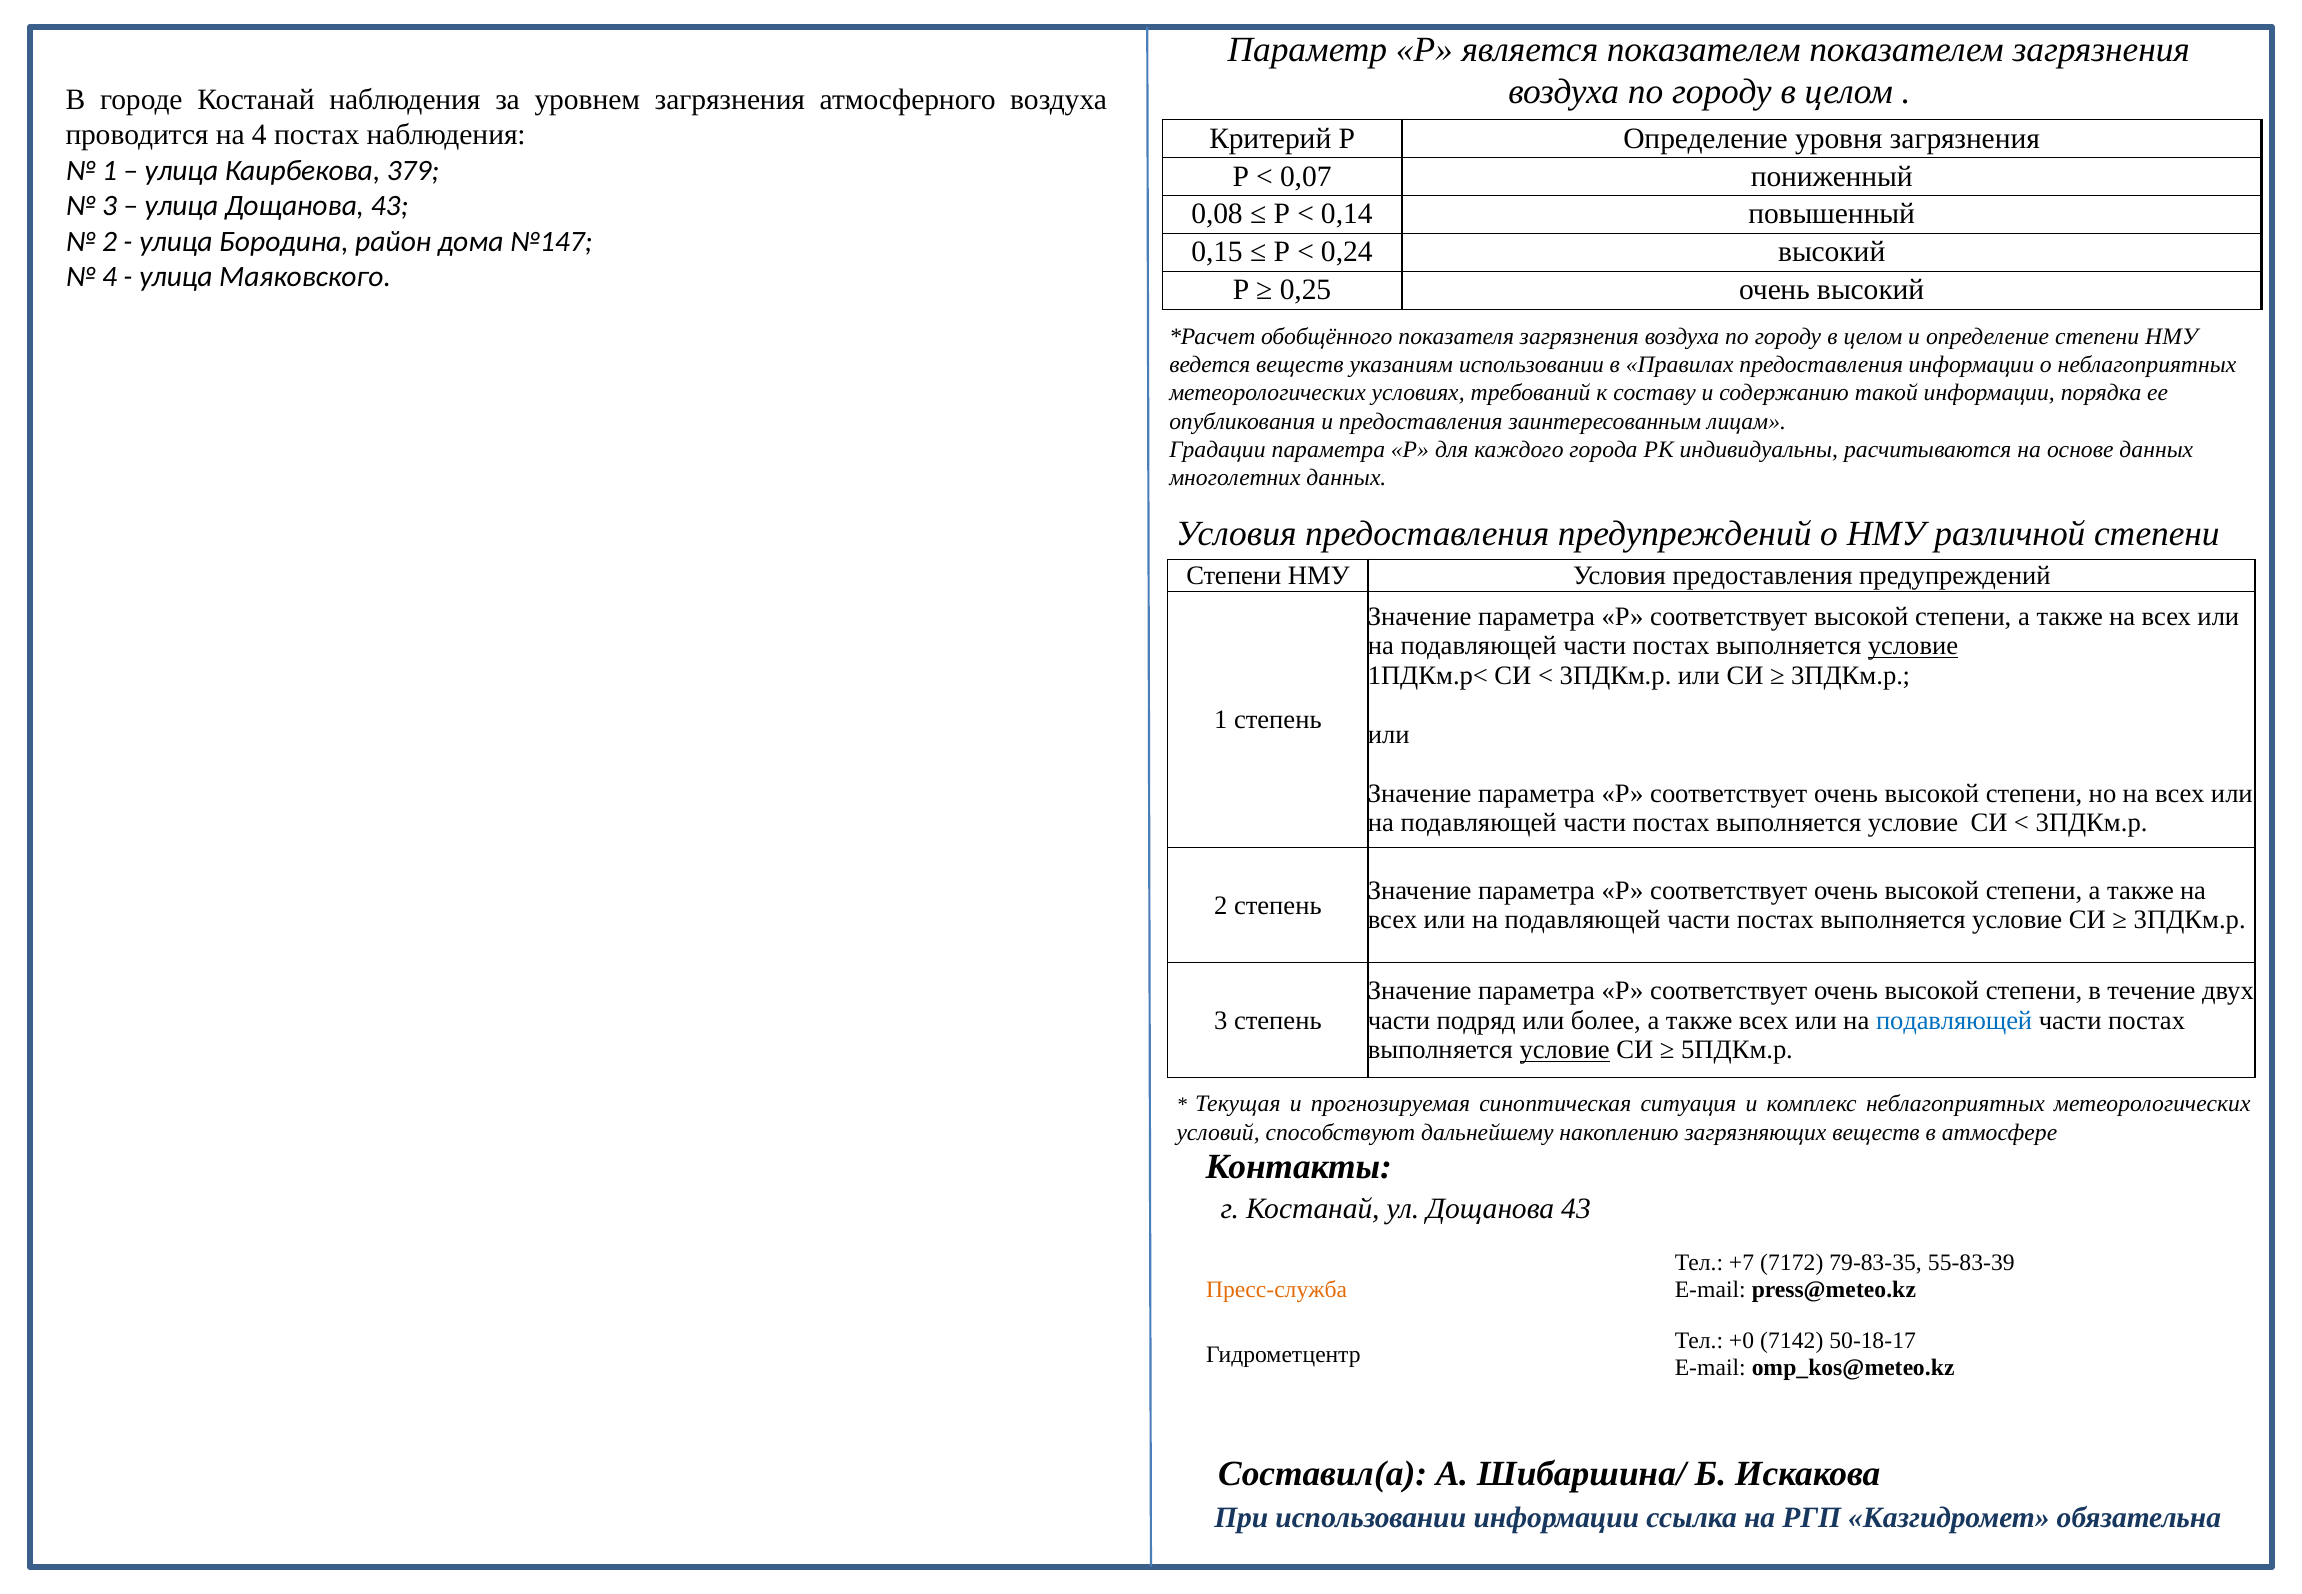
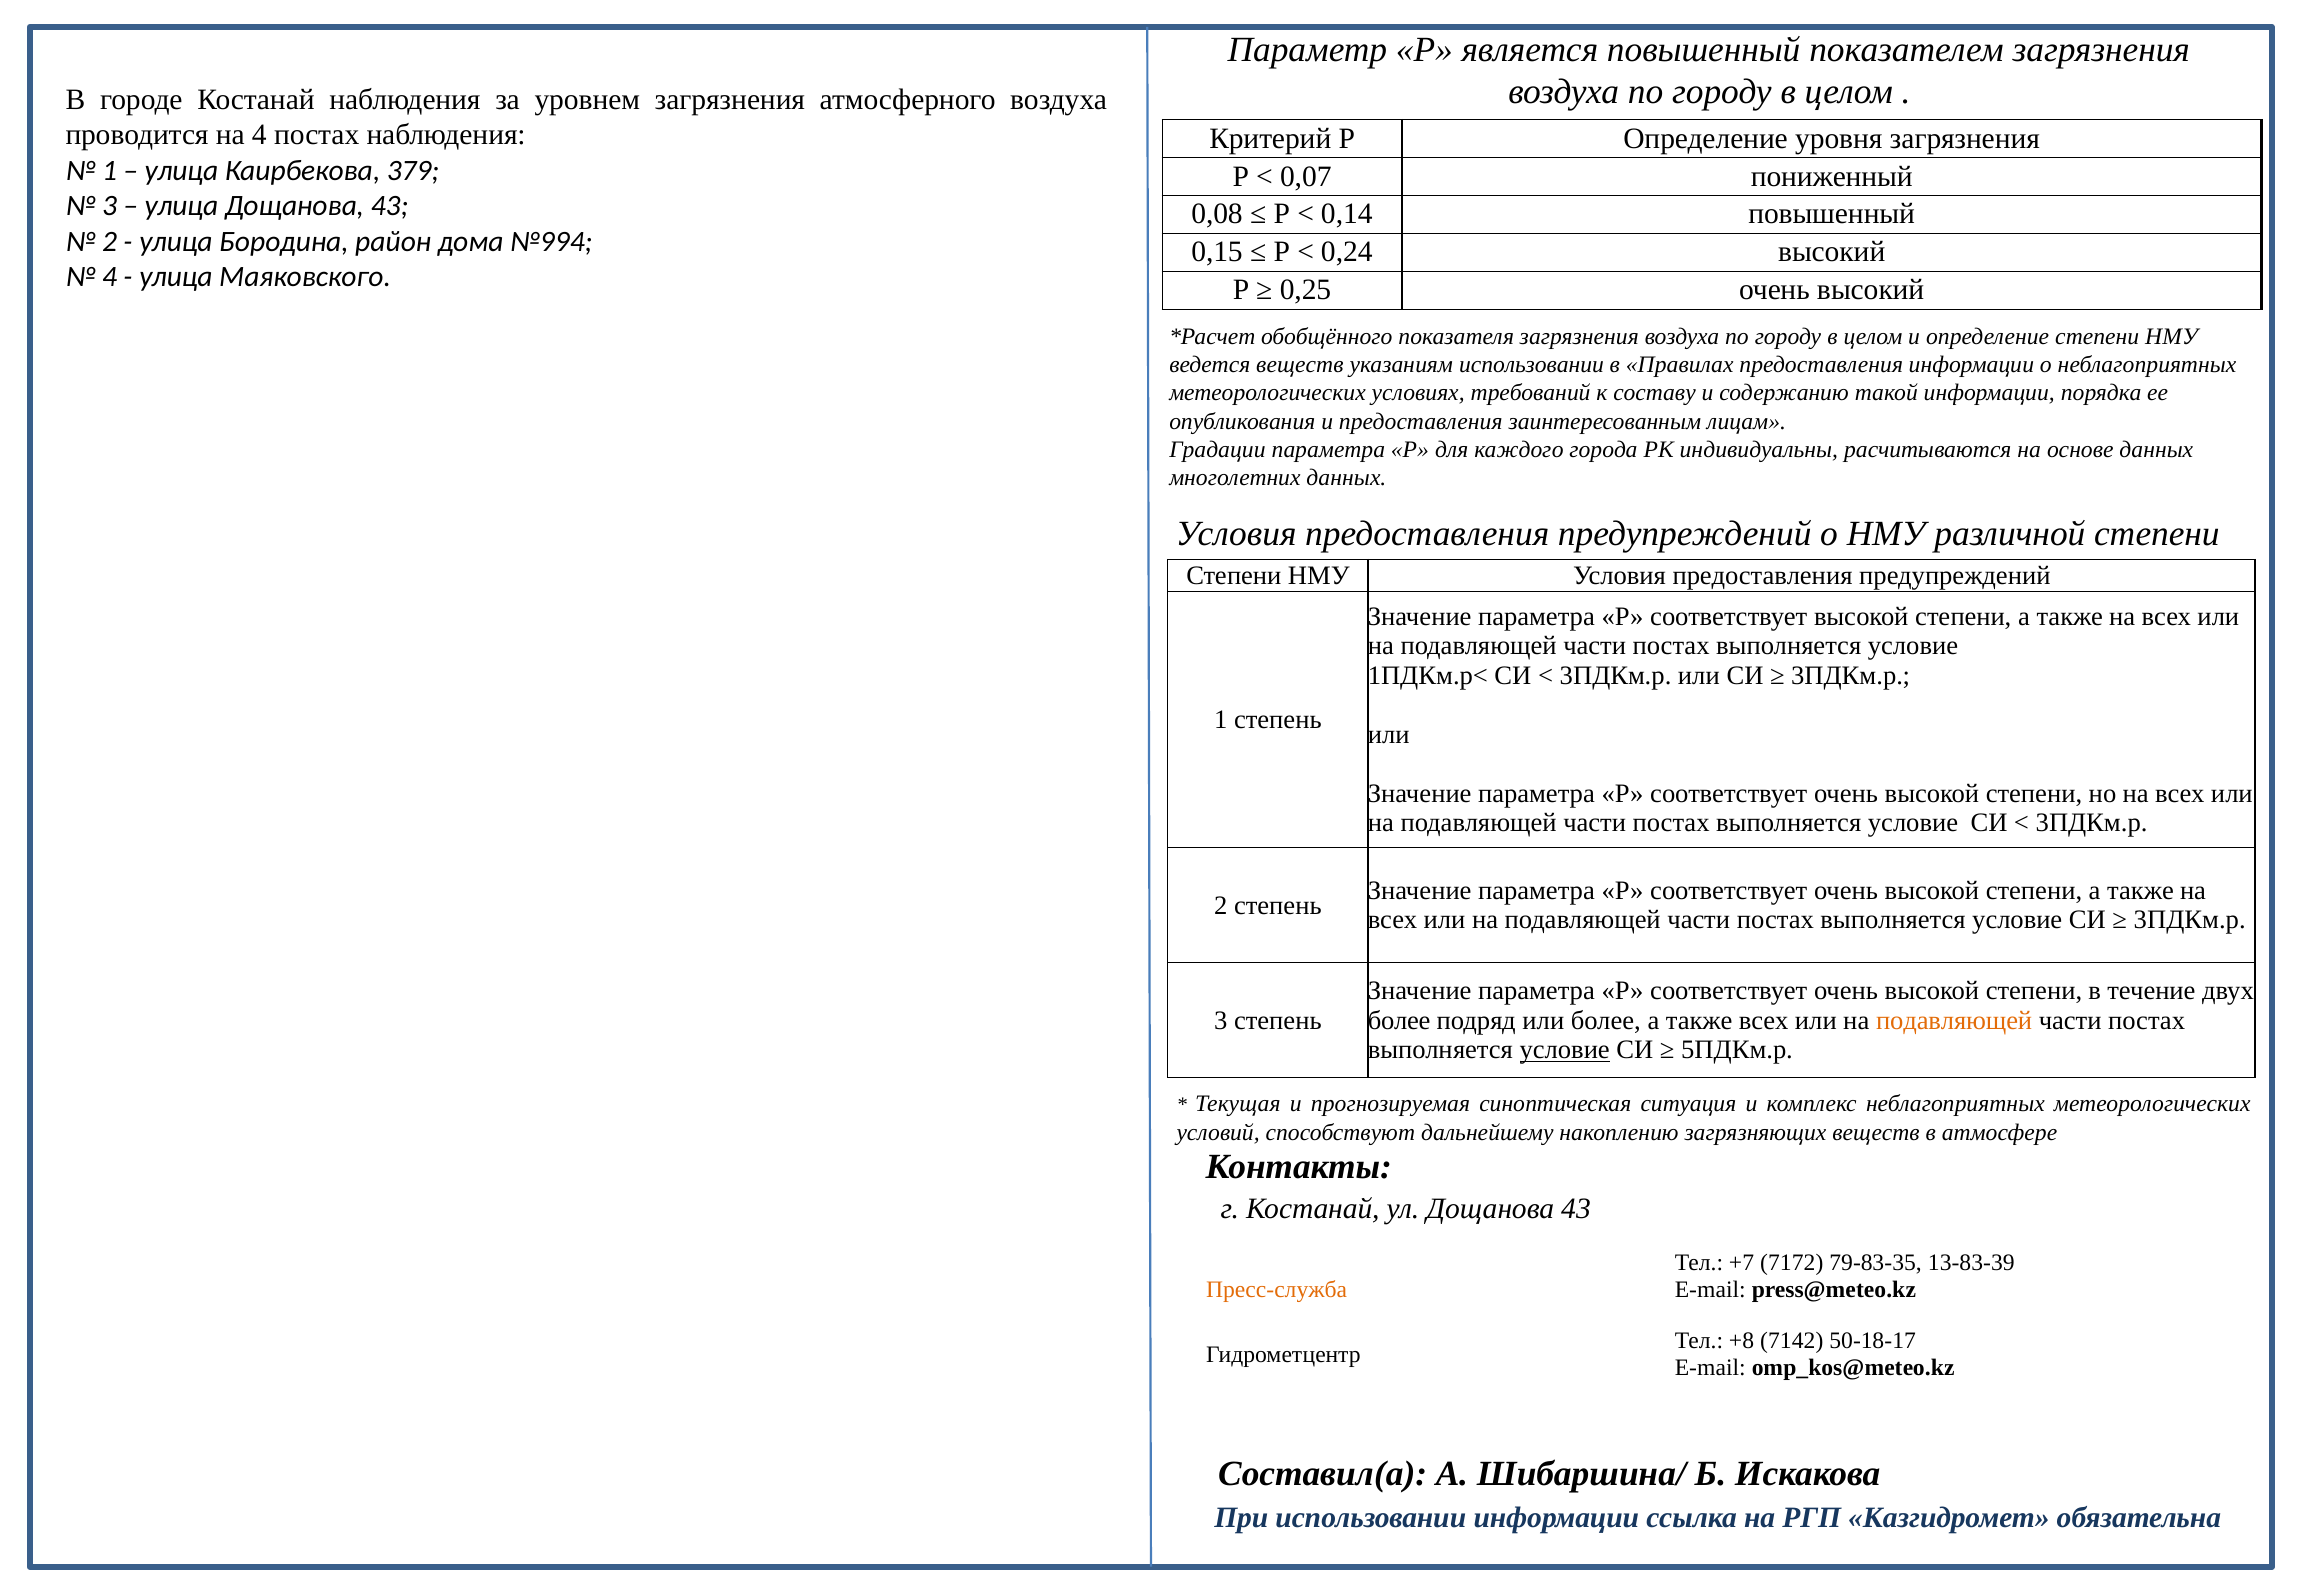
является показателем: показателем -> повышенный (1704, 50)
№147: №147 -> №994 (551, 241)
условие underline: present -> none (1913, 646)
части: части -> более (1399, 1020)
подавляющей colour: blue -> orange (1954, 1020)
55-83-39: 55-83-39 -> 13-83-39 (1971, 1263)
+0: +0 -> +8 (1742, 1341)
